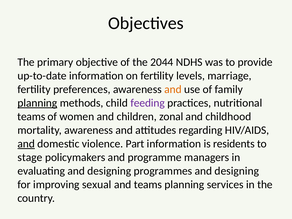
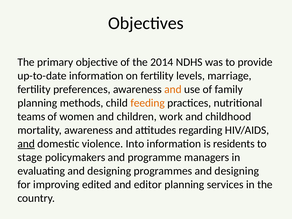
2044: 2044 -> 2014 (162, 62)
planning underline: present -> none (37, 103)
feeding colour: purple -> orange (148, 103)
zonal: zonal -> work (171, 117)
Part: Part -> Into (135, 144)
sexual: sexual -> edited (97, 185)
and teams: teams -> editor (148, 185)
